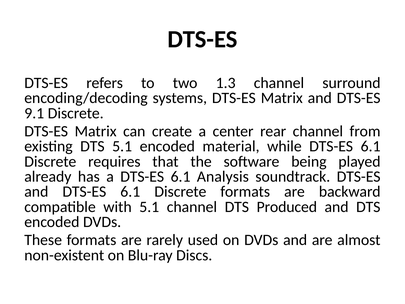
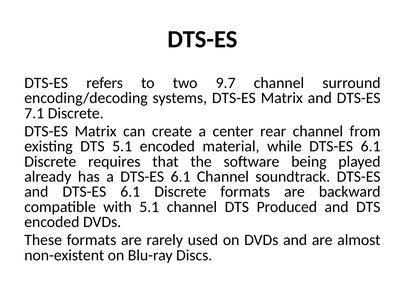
1.3: 1.3 -> 9.7 (226, 83)
9.1: 9.1 -> 7.1 (34, 113)
6.1 Analysis: Analysis -> Channel (223, 176)
